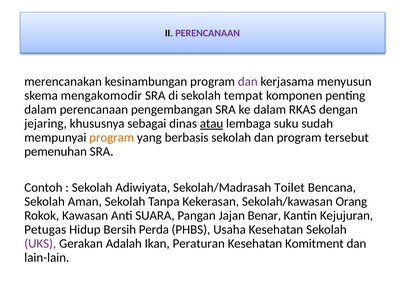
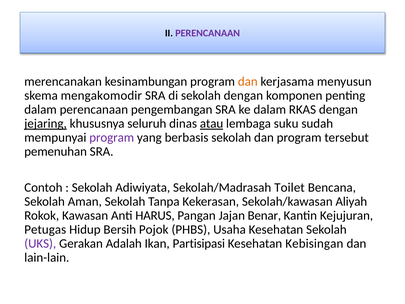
dan colour: purple -> orange (248, 82)
sekolah tempat: tempat -> dengan (243, 96)
jejaring underline: none -> present (46, 123)
sebagai: sebagai -> seluruh (147, 123)
program colour: orange -> purple (112, 137)
Orang: Orang -> Aliyah (351, 201)
SUARA: SUARA -> HARUS (155, 215)
Perda: Perda -> Pojok (154, 229)
Peraturan: Peraturan -> Partisipasi (199, 243)
Komitment: Komitment -> Kebisingan (314, 243)
